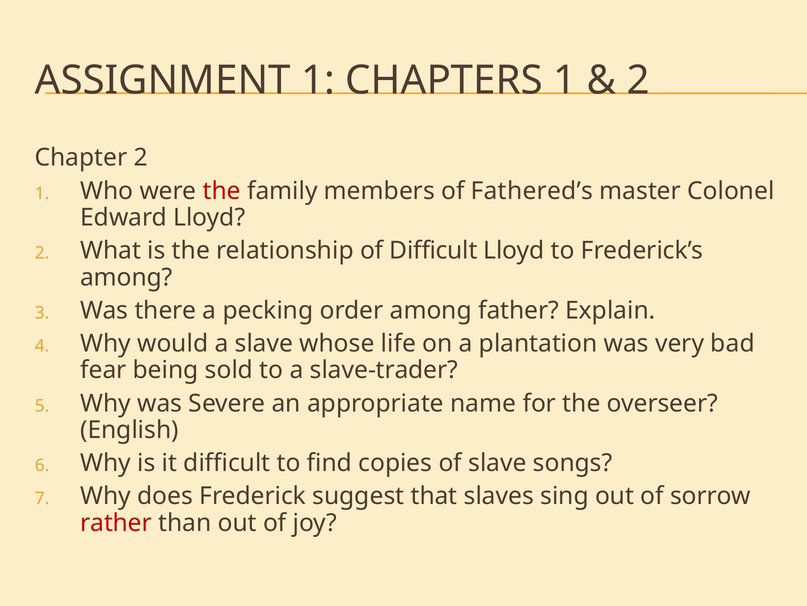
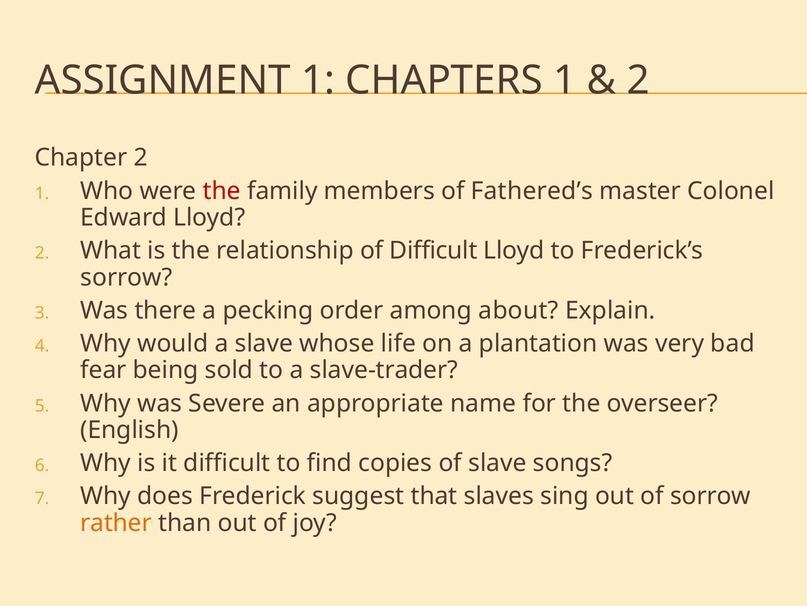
among: among -> sorrow (126, 277)
father: father -> about (518, 310)
rather colour: red -> orange (116, 522)
